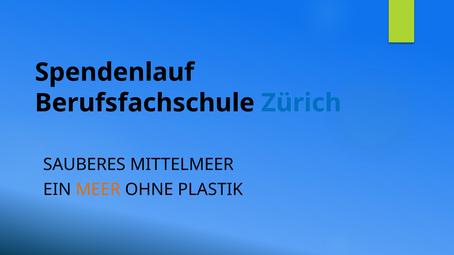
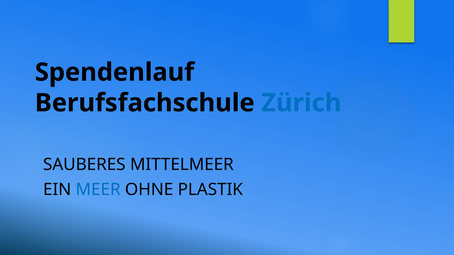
MEER colour: orange -> blue (98, 190)
